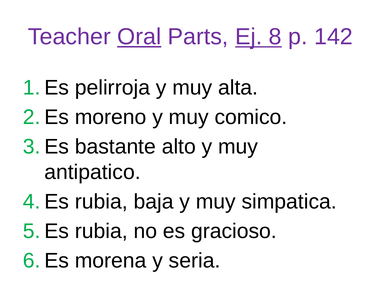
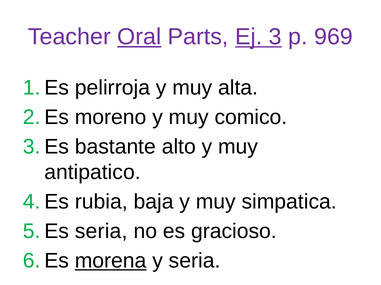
8: 8 -> 3 (275, 37)
142: 142 -> 969 (334, 37)
rubia: rubia -> seria (101, 232)
morena underline: none -> present (111, 261)
